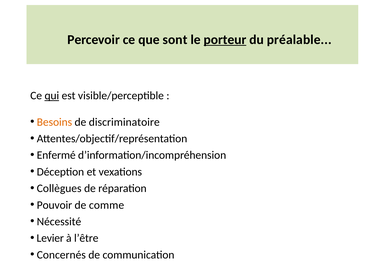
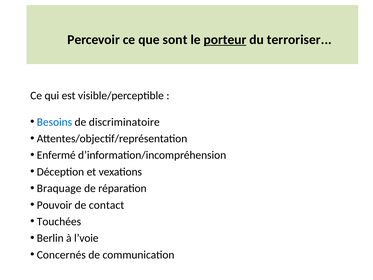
préalable: préalable -> terroriser (299, 40)
qui underline: present -> none (52, 96)
Besoins colour: orange -> blue (54, 122)
Collègues: Collègues -> Braquage (59, 188)
comme: comme -> contact (107, 205)
Nécessité: Nécessité -> Touchées (59, 221)
Levier: Levier -> Berlin (50, 238)
l’être: l’être -> l’voie (86, 238)
